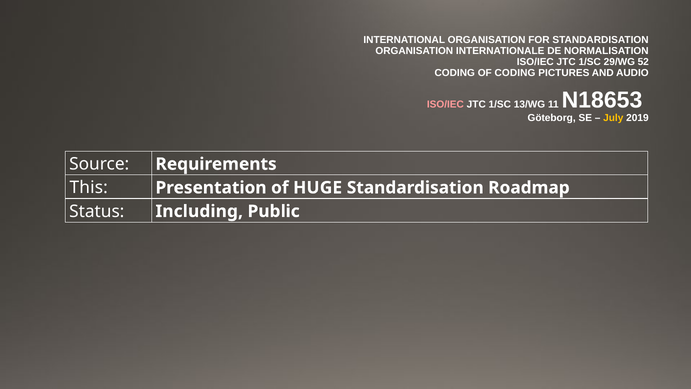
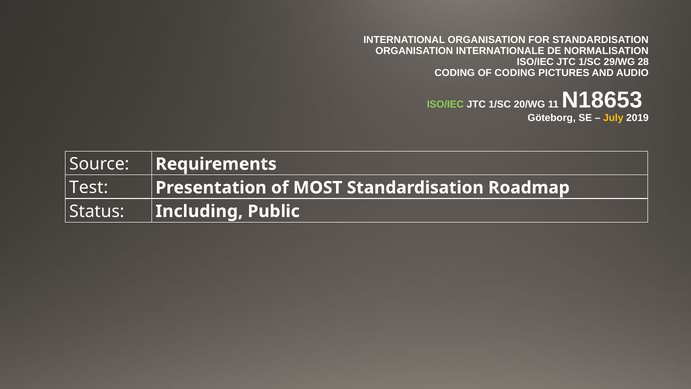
52: 52 -> 28 (643, 62)
ISO/IEC colour: pink -> light green (445, 104)
13/WG: 13/WG -> 20/WG (529, 104)
This: This -> Test (89, 188)
HUGE: HUGE -> MOST (318, 188)
